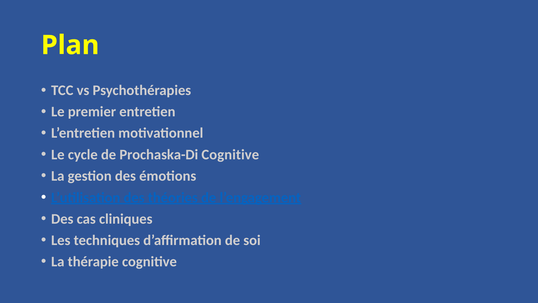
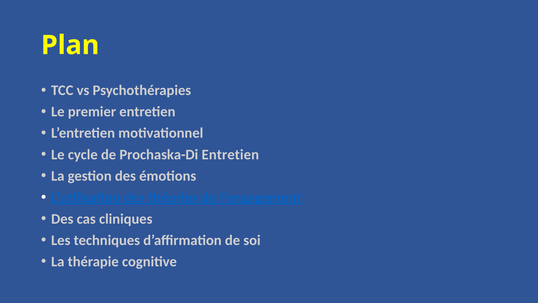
Prochaska-Di Cognitive: Cognitive -> Entretien (230, 154)
